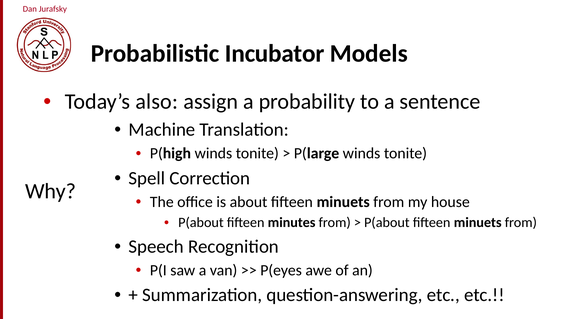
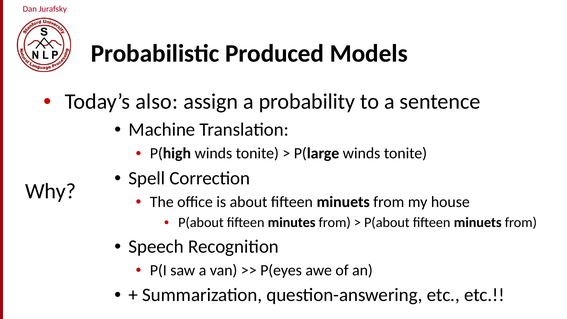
Incubator: Incubator -> Produced (275, 53)
